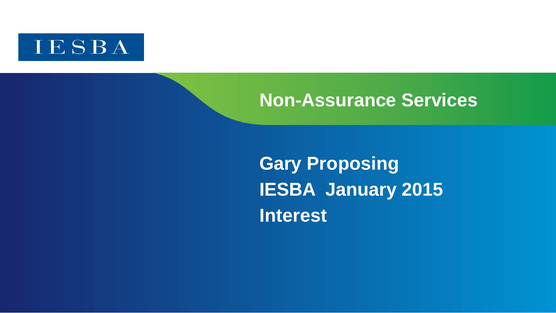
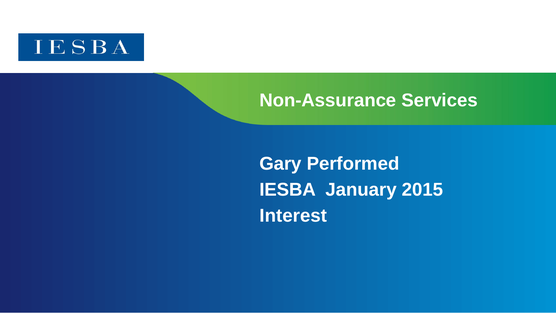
Proposing: Proposing -> Performed (353, 164)
